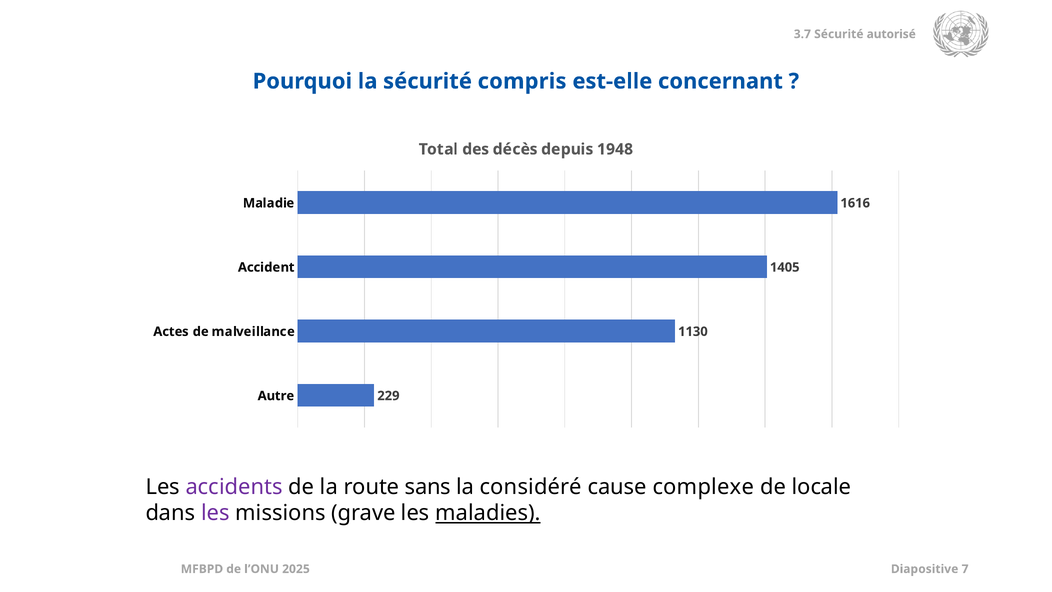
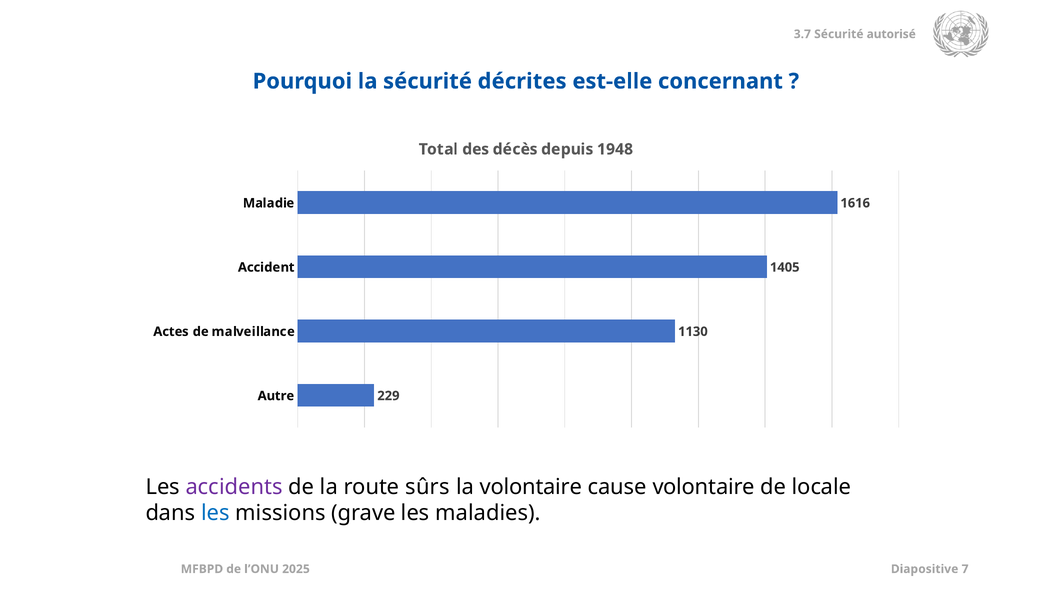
compris: compris -> décrites (522, 81)
sans: sans -> sûrs (428, 487)
la considéré: considéré -> volontaire (531, 487)
cause complexe: complexe -> volontaire (704, 487)
les colour: purple -> blue (215, 513)
maladies underline: present -> none (488, 513)
